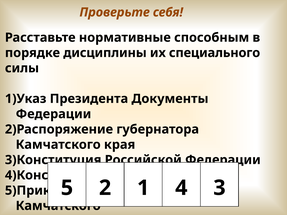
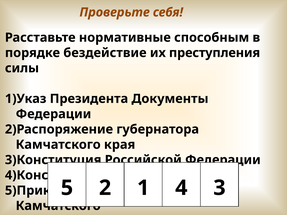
дисциплины: дисциплины -> бездействие (105, 53)
специального: специального -> преступления (215, 53)
